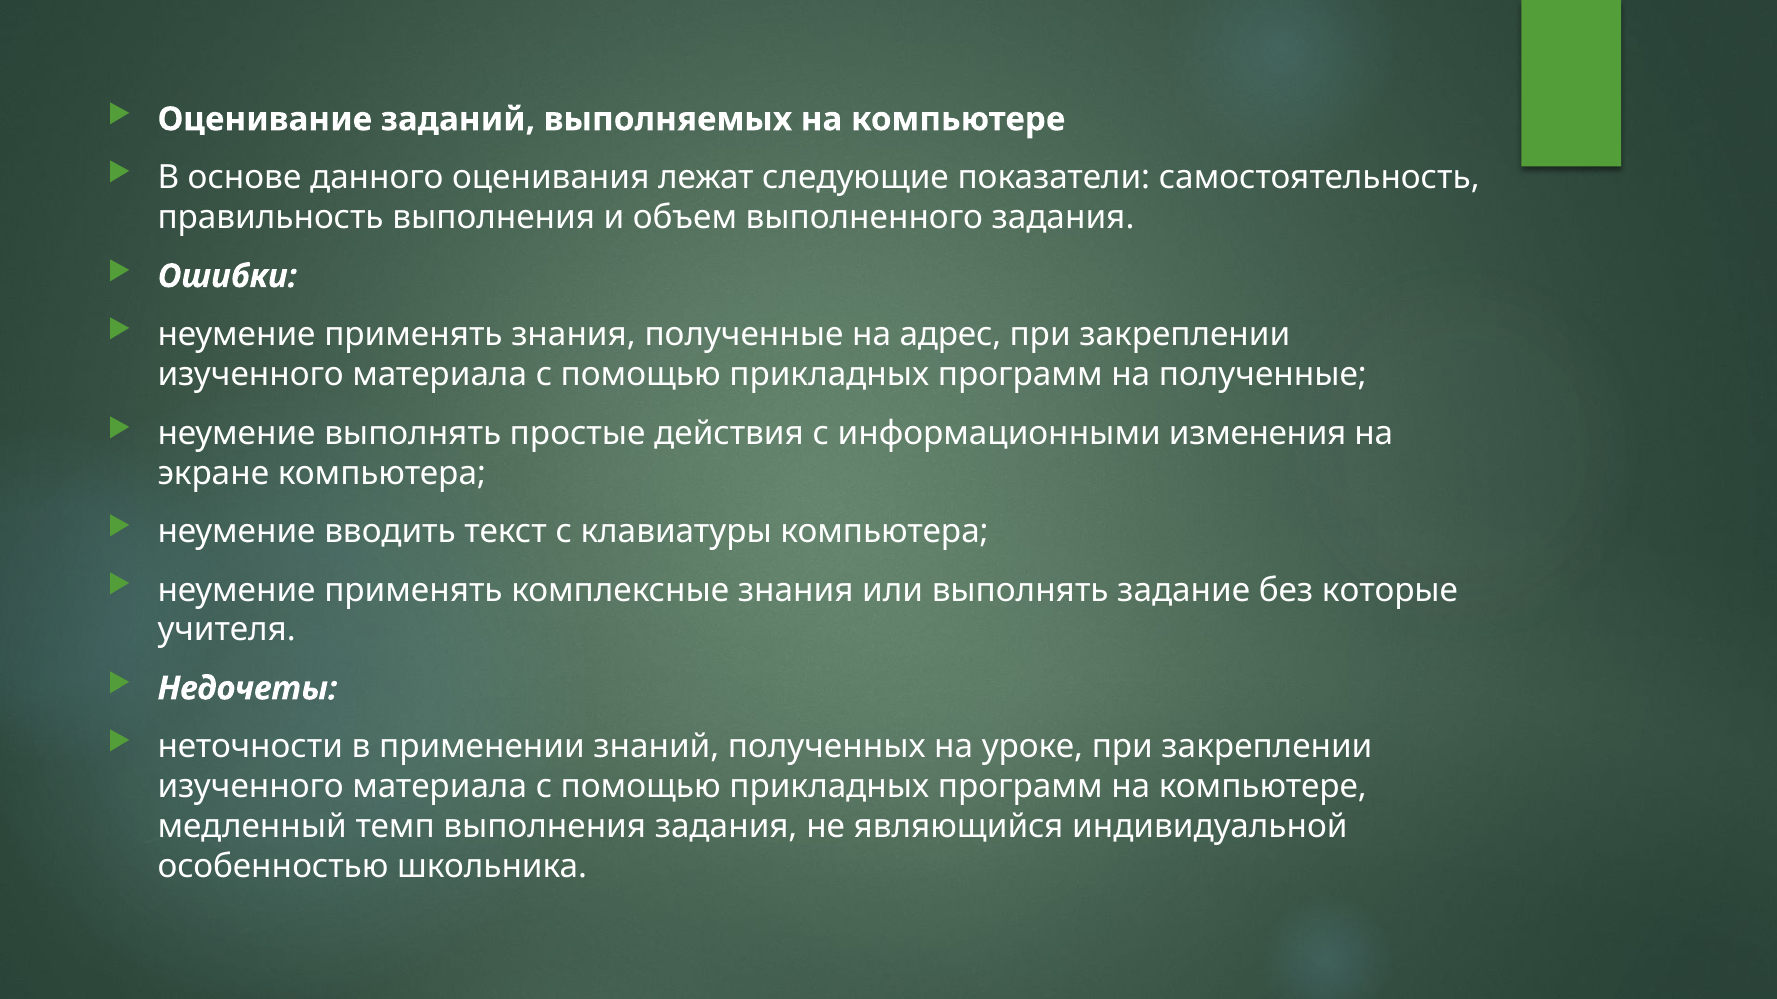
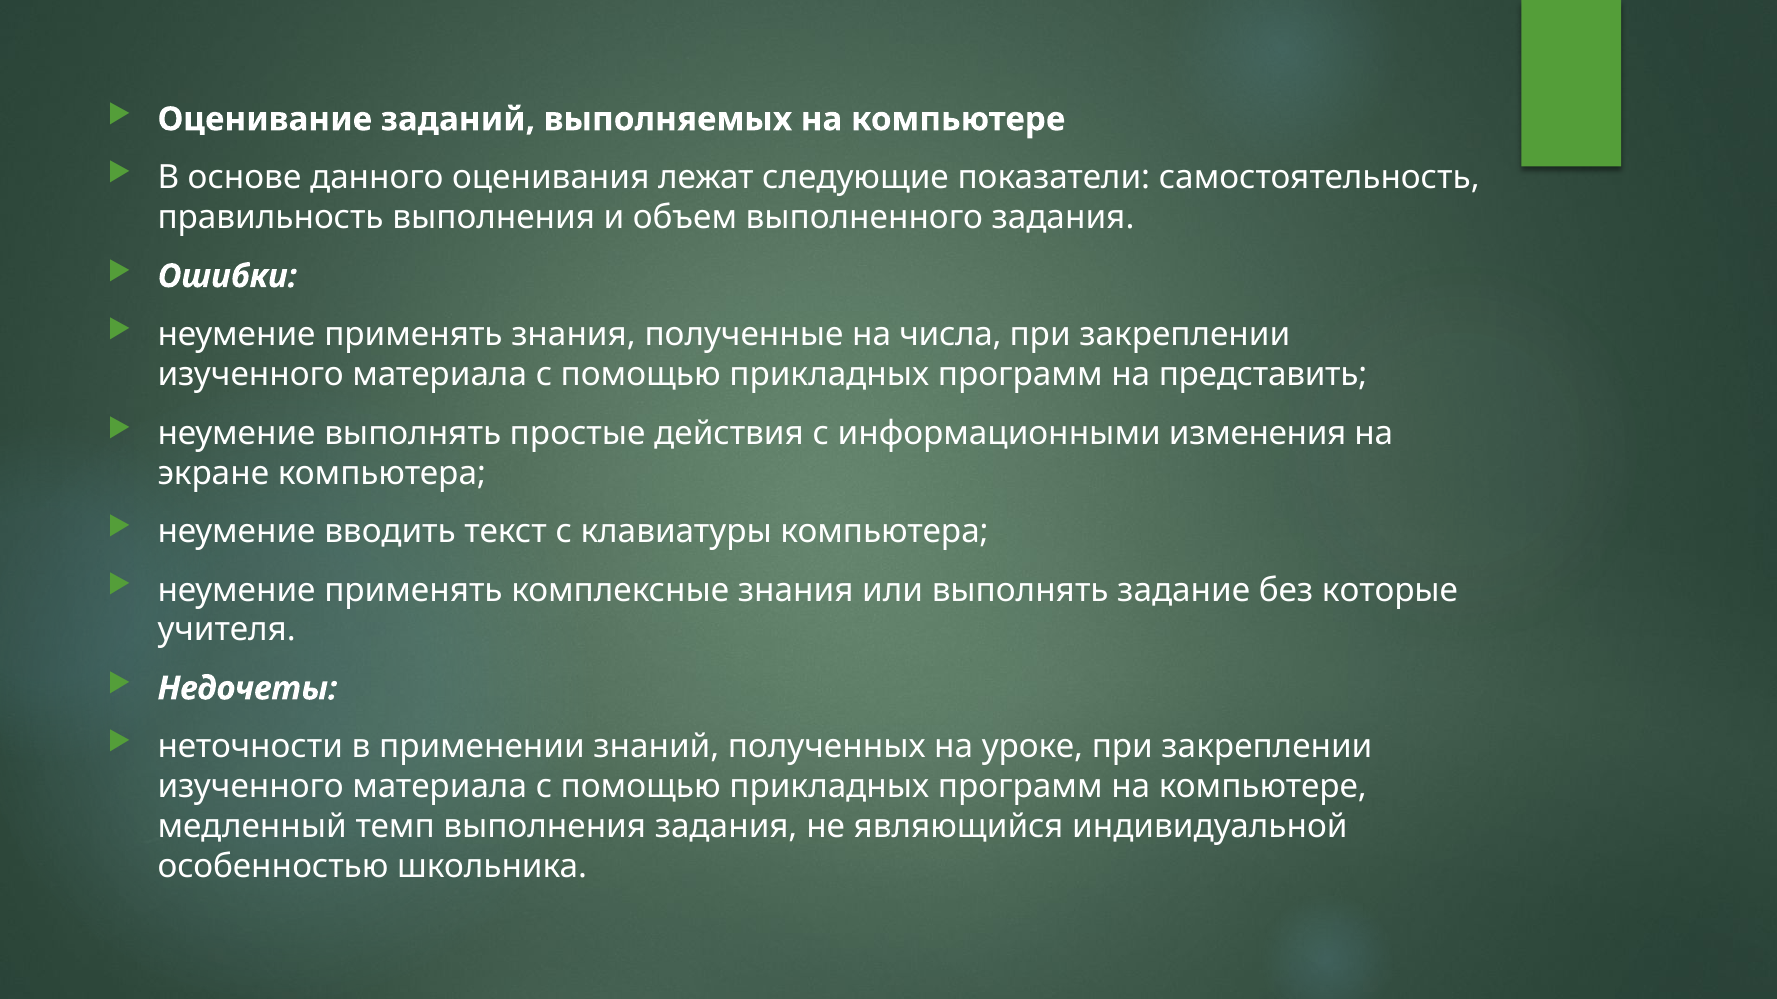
адрес: адрес -> числа (950, 335)
на полученные: полученные -> представить (1263, 375)
